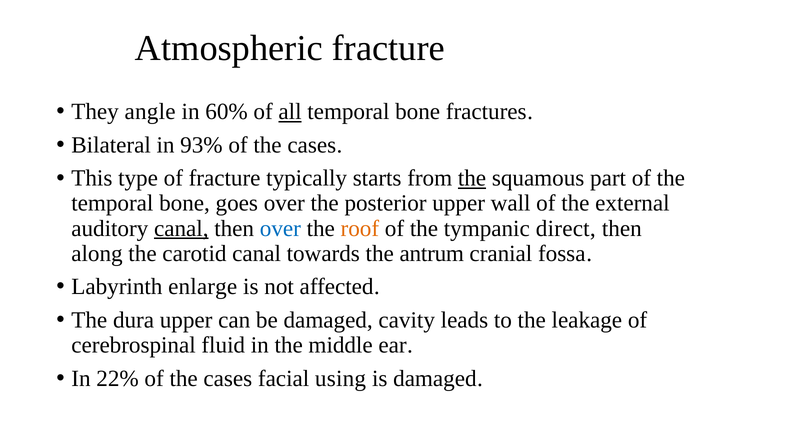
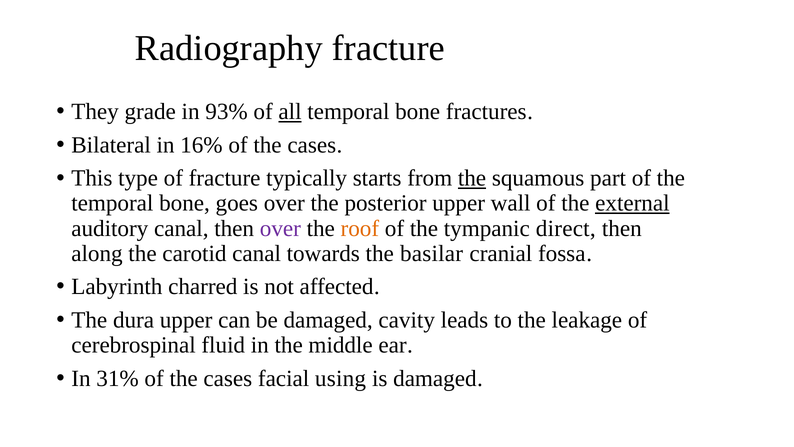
Atmospheric: Atmospheric -> Radiography (229, 48)
angle: angle -> grade (150, 112)
60%: 60% -> 93% (227, 112)
93%: 93% -> 16% (201, 145)
external underline: none -> present (632, 203)
canal underline: present -> none (181, 228)
over colour: blue -> purple (280, 228)
antrum: antrum -> basilar (432, 253)
enlarge: enlarge -> charred (203, 286)
22%: 22% -> 31% (118, 378)
